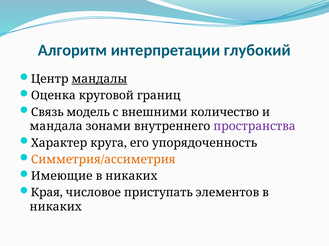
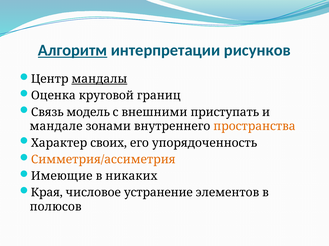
Алгоритм underline: none -> present (73, 50)
глубокий: глубокий -> рисунков (257, 50)
количество: количество -> приступать (225, 112)
мандала: мандала -> мандале (56, 127)
пространства colour: purple -> orange (254, 127)
круга: круга -> своих (109, 143)
приступать: приступать -> устранение (158, 193)
никаких: никаких -> полюсов (56, 207)
